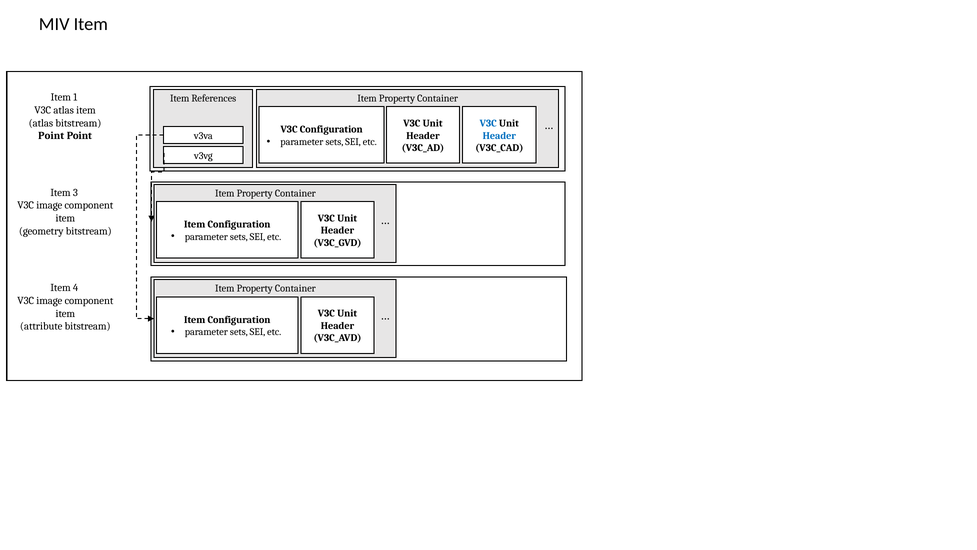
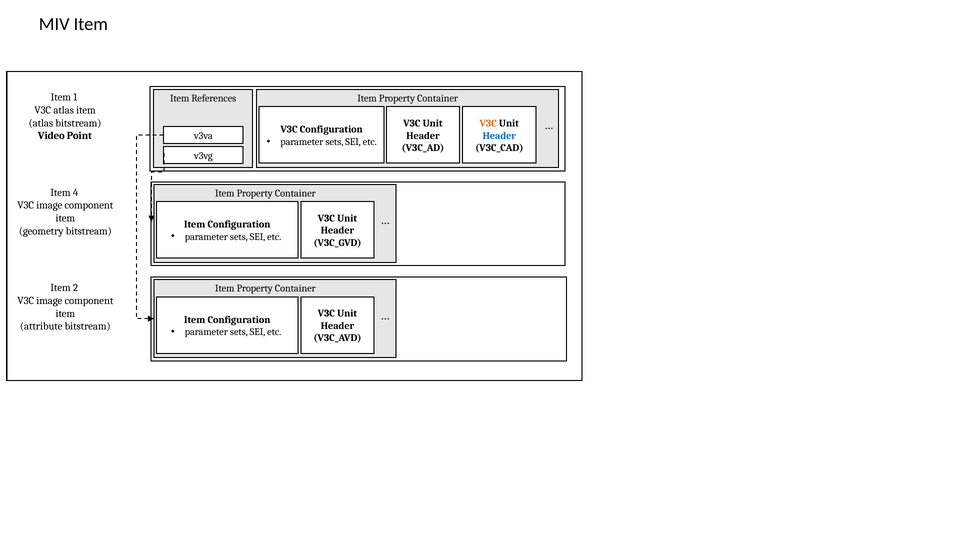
V3C colour: blue -> orange (488, 123)
Point: Point -> Video (51, 136)
3: 3 -> 4 (76, 192)
4: 4 -> 2 (76, 288)
